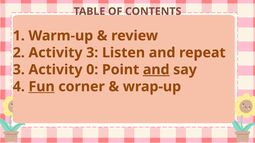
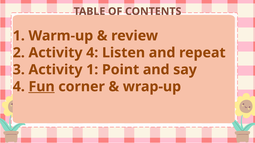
Activity 3: 3 -> 4 (92, 53)
Activity 0: 0 -> 1 (92, 70)
and underline: present -> none (156, 70)
